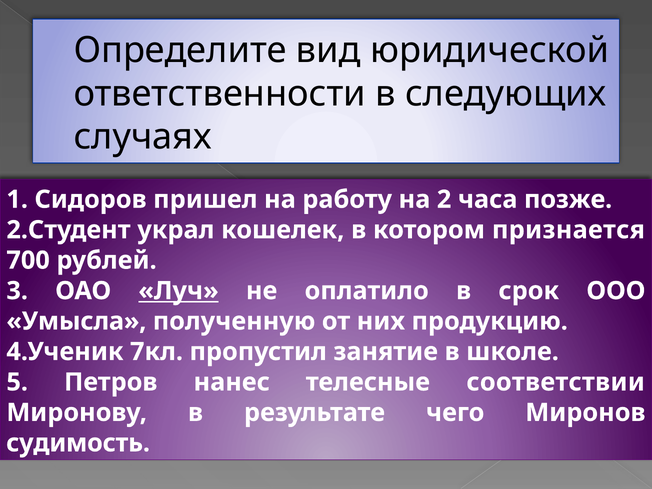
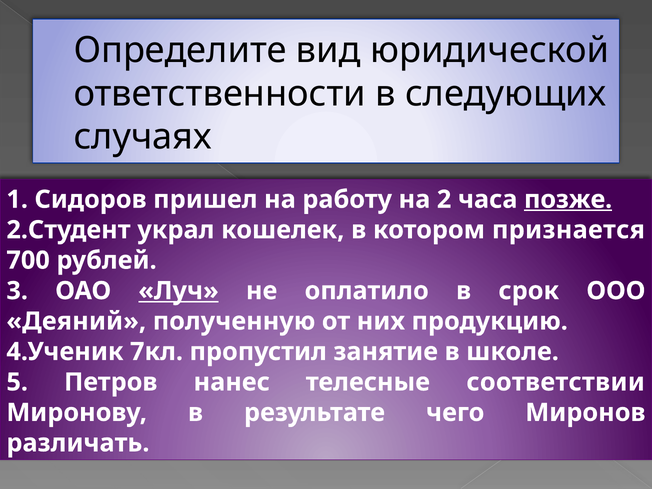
позже underline: none -> present (568, 199)
Умысла: Умысла -> Деяний (76, 321)
судимость: судимость -> различать (78, 443)
